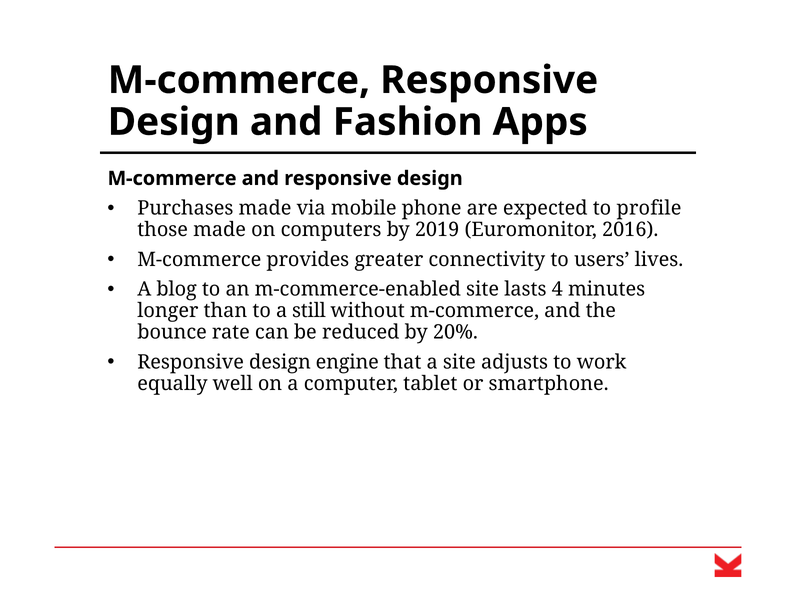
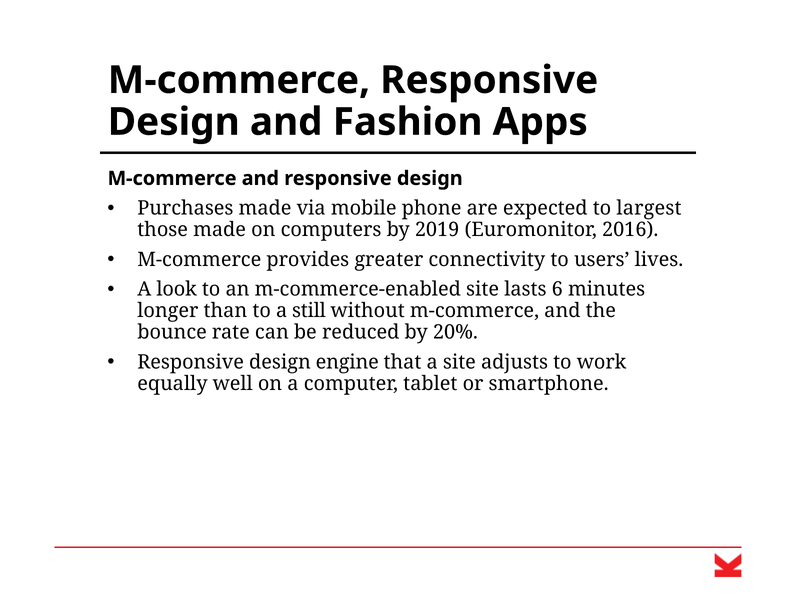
profile: profile -> largest (649, 208)
blog: blog -> look (177, 289)
4: 4 -> 6 (557, 289)
